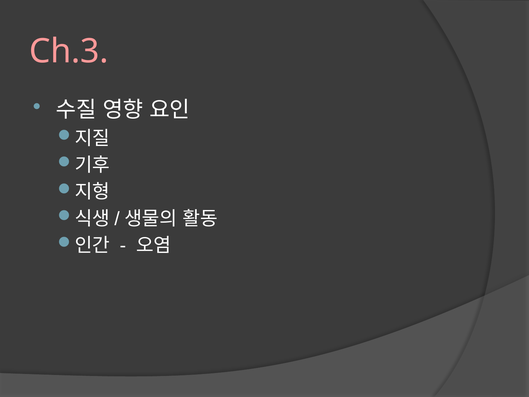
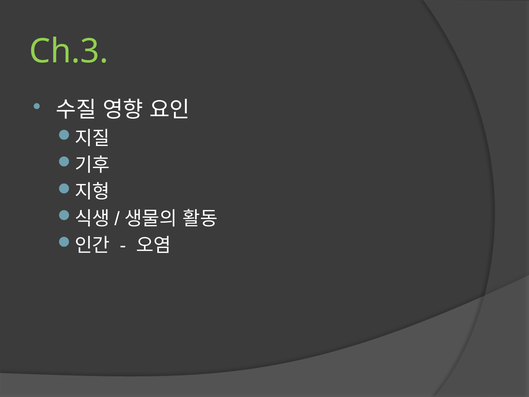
Ch.3 colour: pink -> light green (69, 51)
